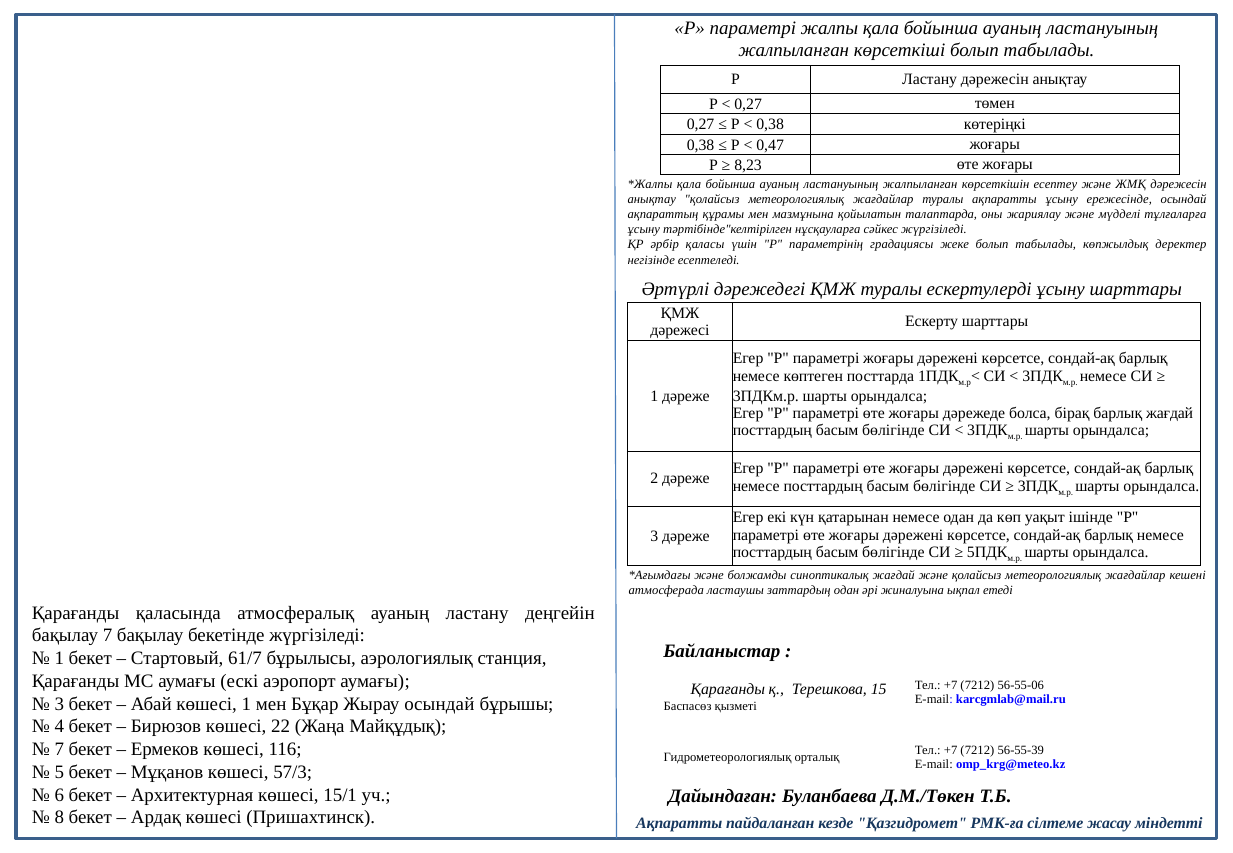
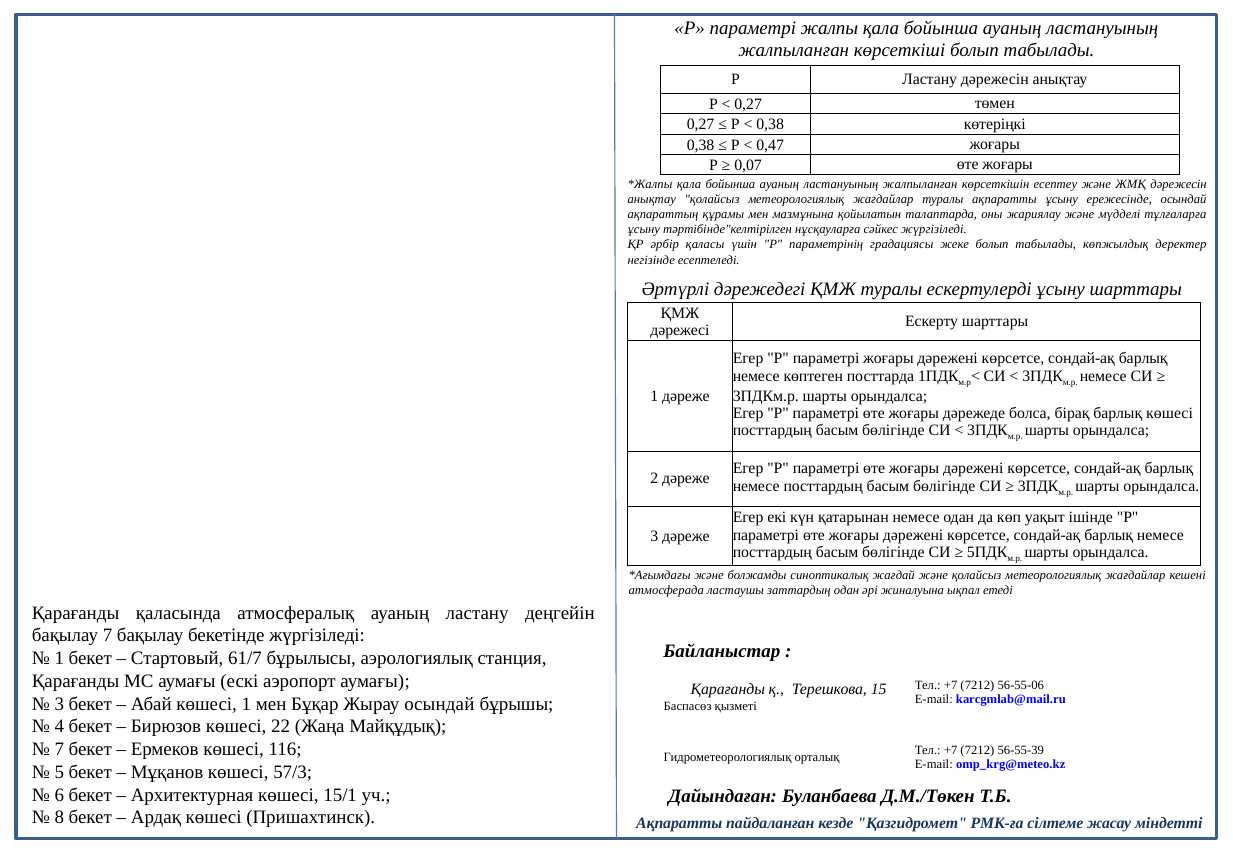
8,23: 8,23 -> 0,07 (748, 165)
барлық жағдай: жағдай -> көшесі (1169, 414)
